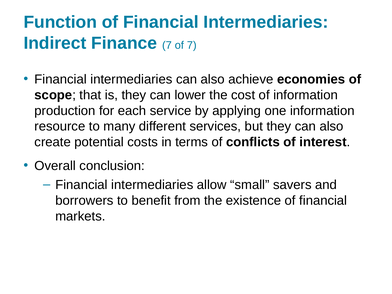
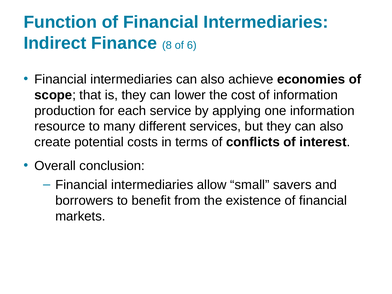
Finance 7: 7 -> 8 (167, 45)
of 7: 7 -> 6 (192, 45)
